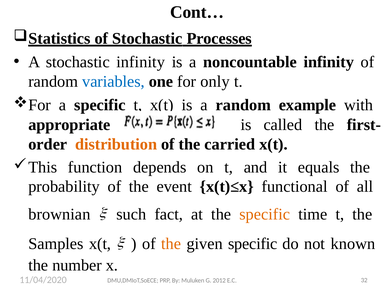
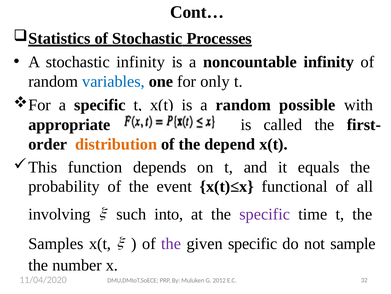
example: example -> possible (307, 105)
carried: carried -> depend (230, 144)
brownian: brownian -> involving (59, 214)
fact: fact -> into (169, 214)
specific colour: orange -> purple (265, 214)
the colour: orange -> purple (171, 243)
known: known -> sample (353, 243)
